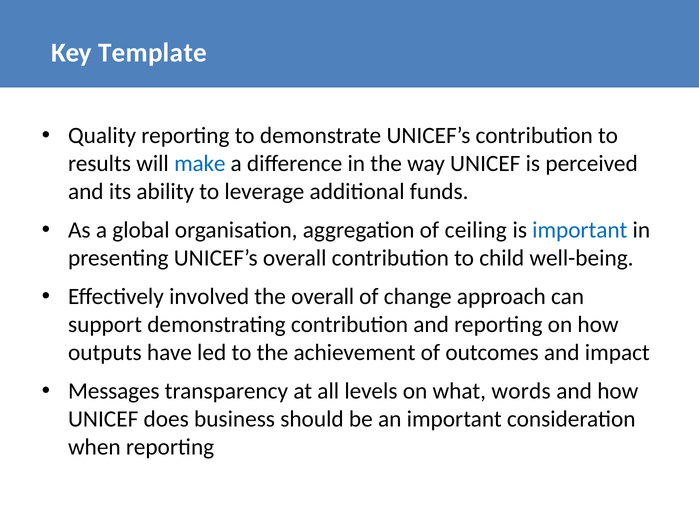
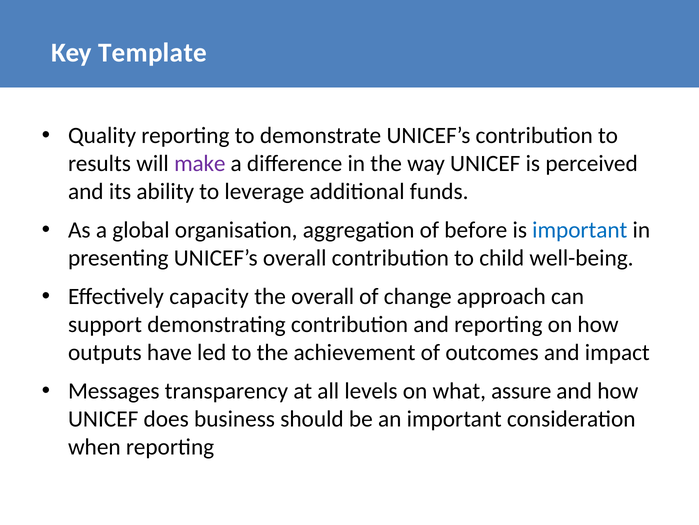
make colour: blue -> purple (200, 164)
ceiling: ceiling -> before (476, 230)
involved: involved -> capacity (209, 296)
words: words -> assure (521, 391)
